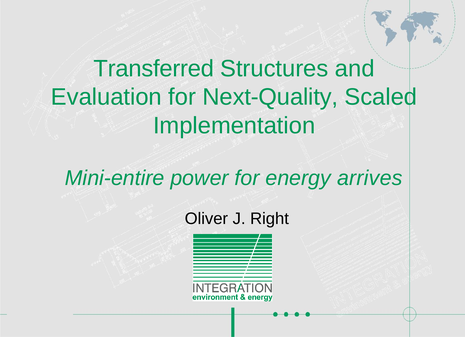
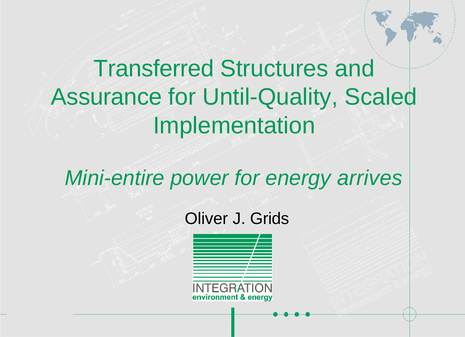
Evaluation: Evaluation -> Assurance (106, 97)
Next-Quality: Next-Quality -> Until-Quality (270, 97)
Right: Right -> Grids (270, 219)
